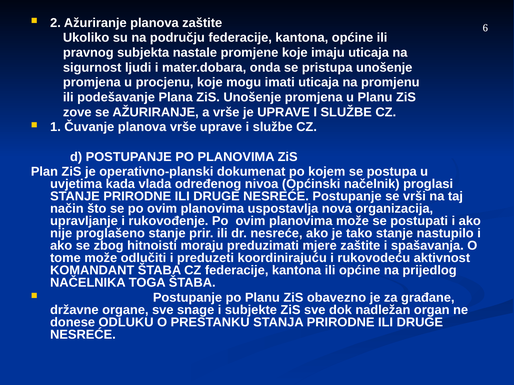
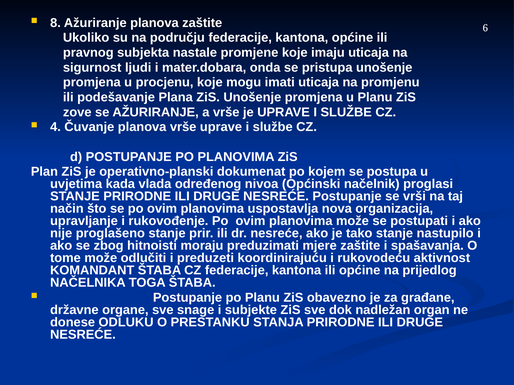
2: 2 -> 8 (55, 23)
1: 1 -> 4 (55, 127)
